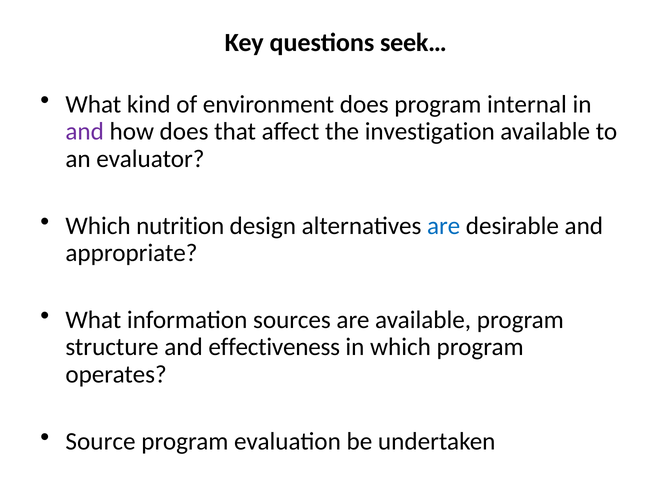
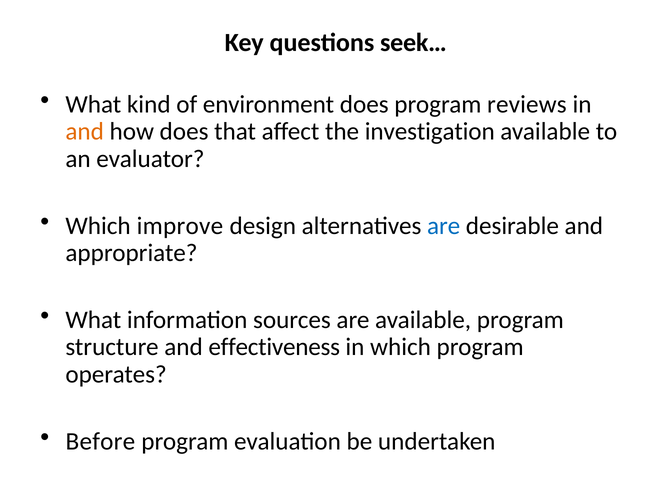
internal: internal -> reviews (527, 104)
and colour: purple -> orange (85, 131)
nutrition: nutrition -> improve (180, 225)
Source: Source -> Before (100, 441)
